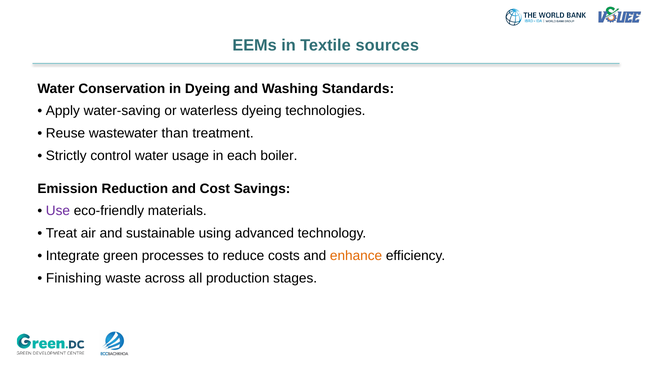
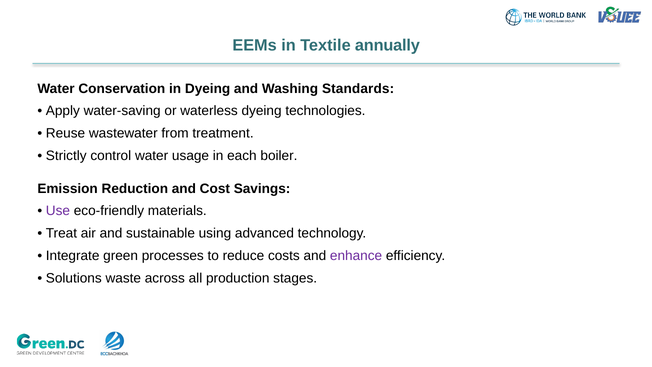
sources: sources -> annually (387, 45)
than: than -> from (175, 133)
enhance colour: orange -> purple (356, 256)
Finishing: Finishing -> Solutions (74, 278)
